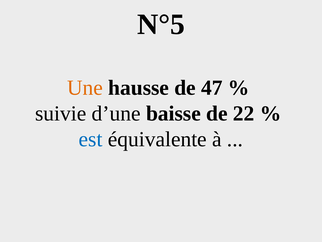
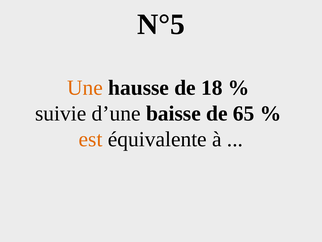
47: 47 -> 18 (212, 88)
22: 22 -> 65 (244, 113)
est colour: blue -> orange (91, 139)
